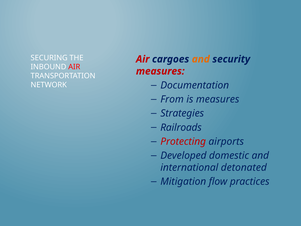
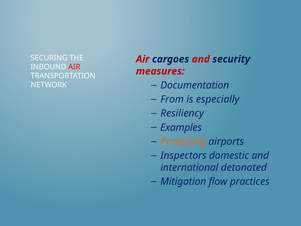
and colour: orange -> red (201, 59)
is measures: measures -> especially (218, 99)
Strategies: Strategies -> Resiliency (182, 113)
Railroads: Railroads -> Examples (181, 127)
Protecting colour: red -> orange (183, 141)
Developed: Developed -> Inspectors (183, 155)
